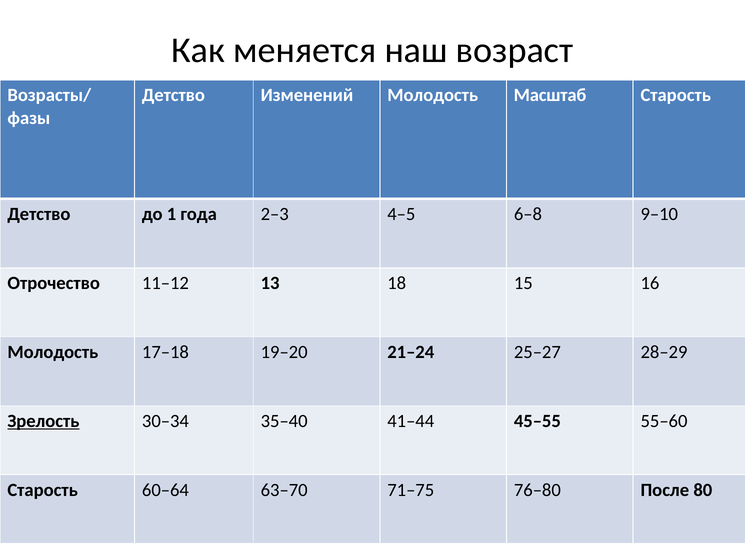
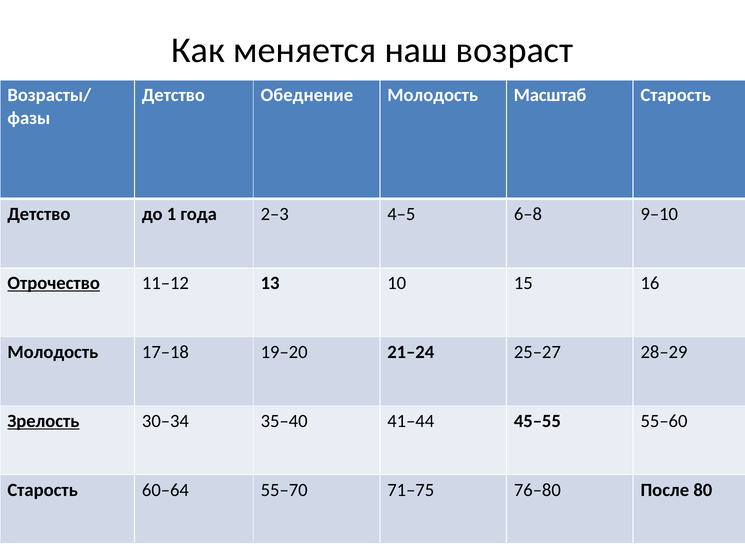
Изменений: Изменений -> Обеднение (307, 95)
Отрочество underline: none -> present (54, 283)
18: 18 -> 10 (397, 283)
63–70: 63–70 -> 55–70 (284, 490)
